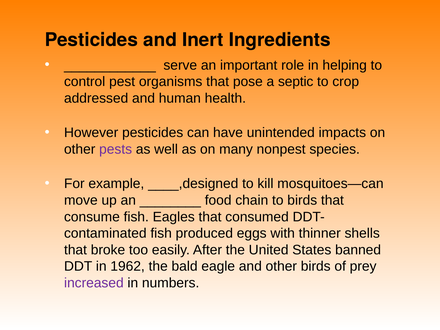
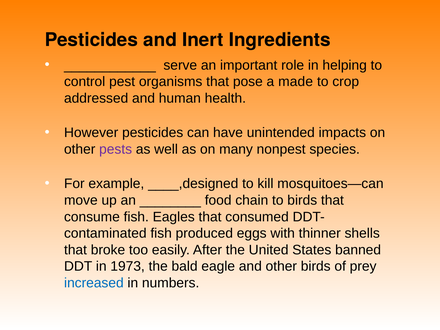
septic: septic -> made (296, 82)
1962: 1962 -> 1973 (128, 266)
increased colour: purple -> blue (94, 283)
